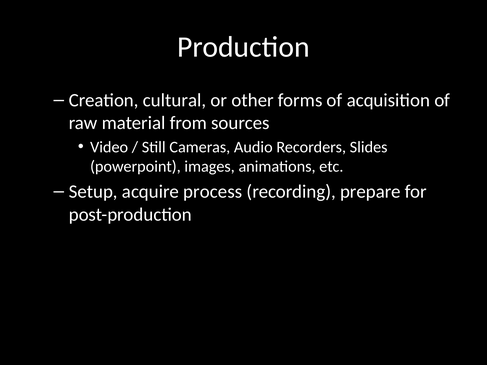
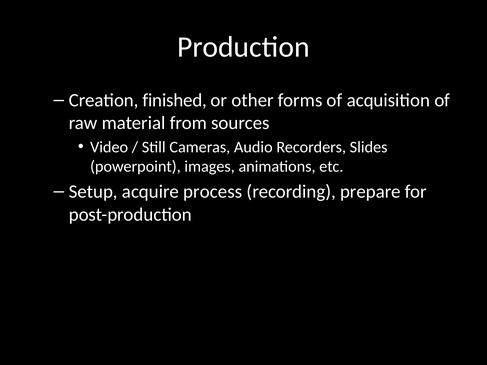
cultural: cultural -> finished (175, 100)
